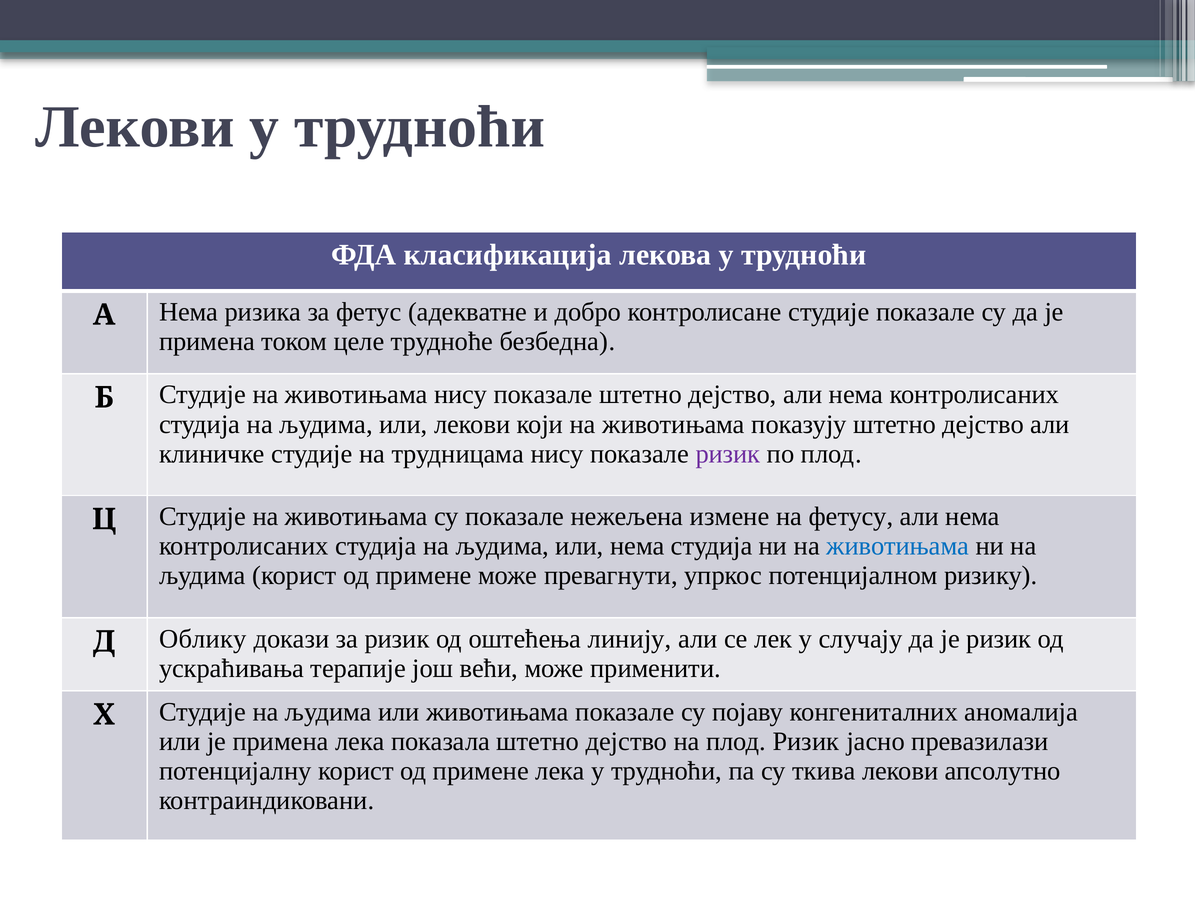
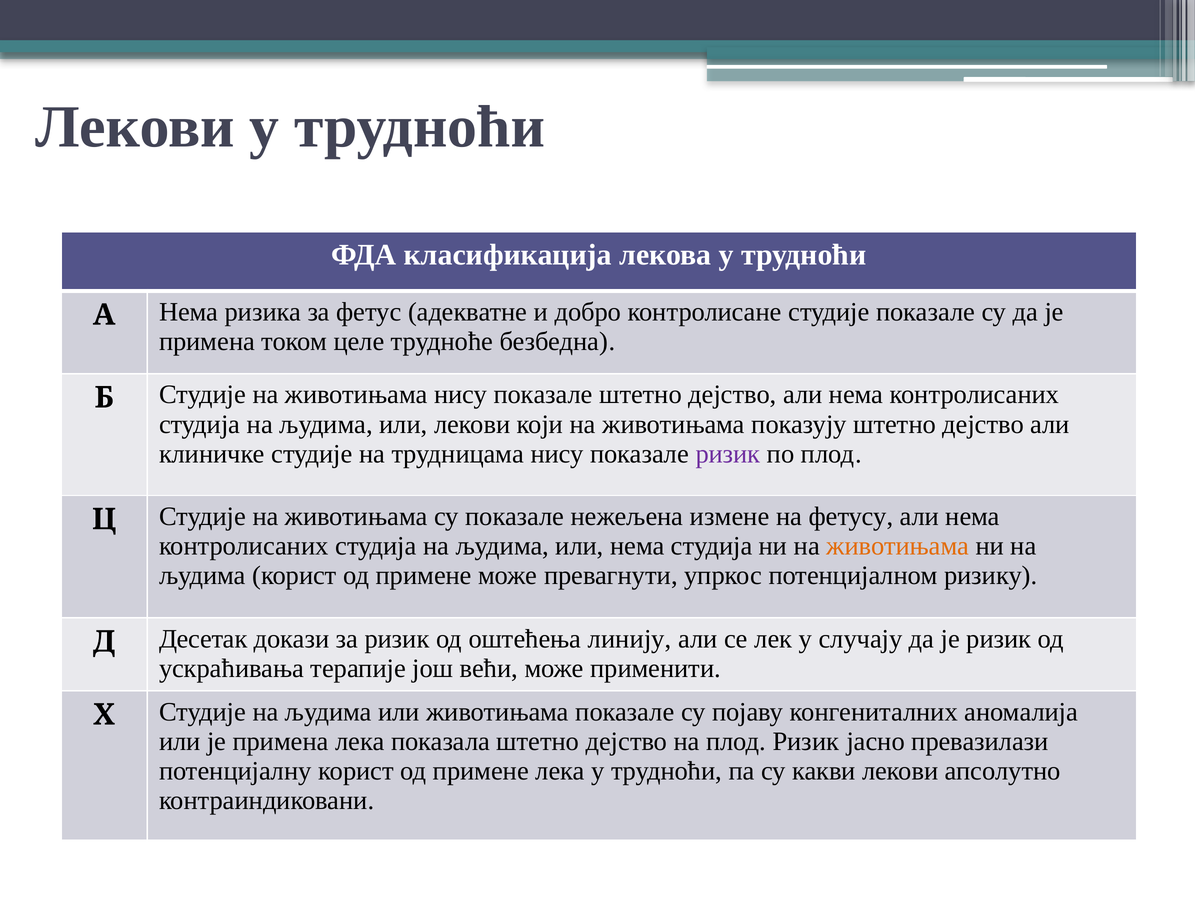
животињама colour: blue -> orange (898, 546)
Облику: Облику -> Десетак (203, 638)
ткива: ткива -> какви (824, 770)
